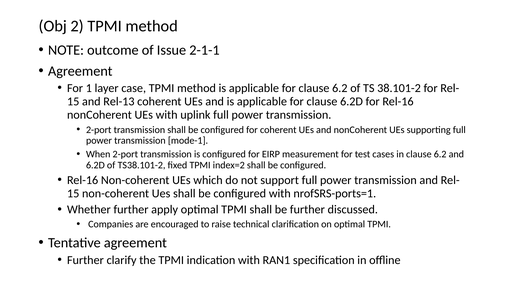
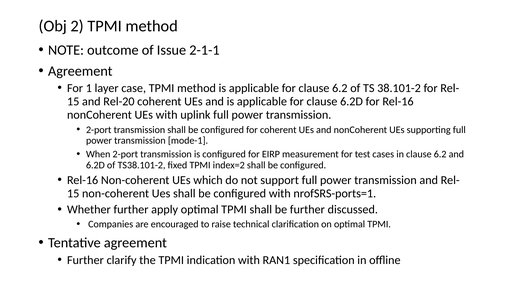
Rel-13: Rel-13 -> Rel-20 (119, 101)
